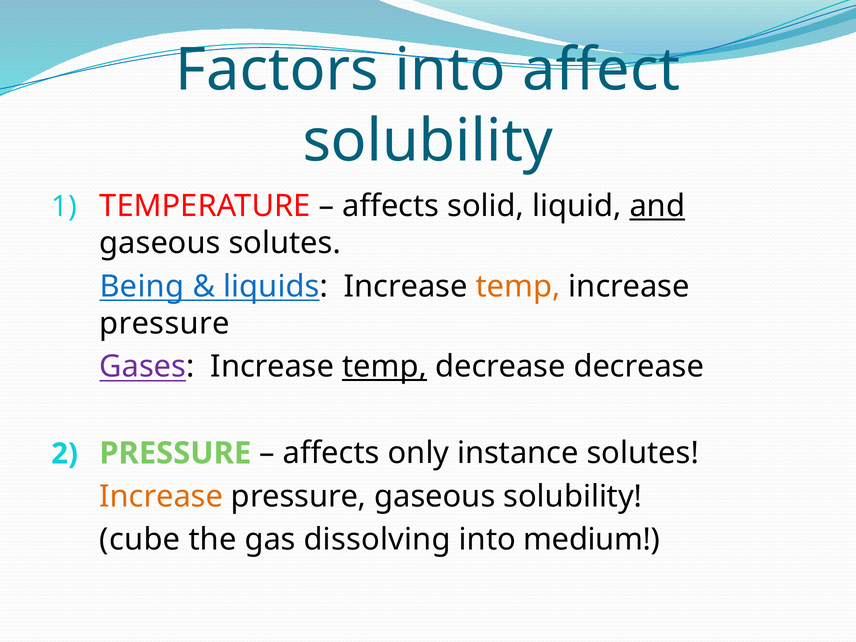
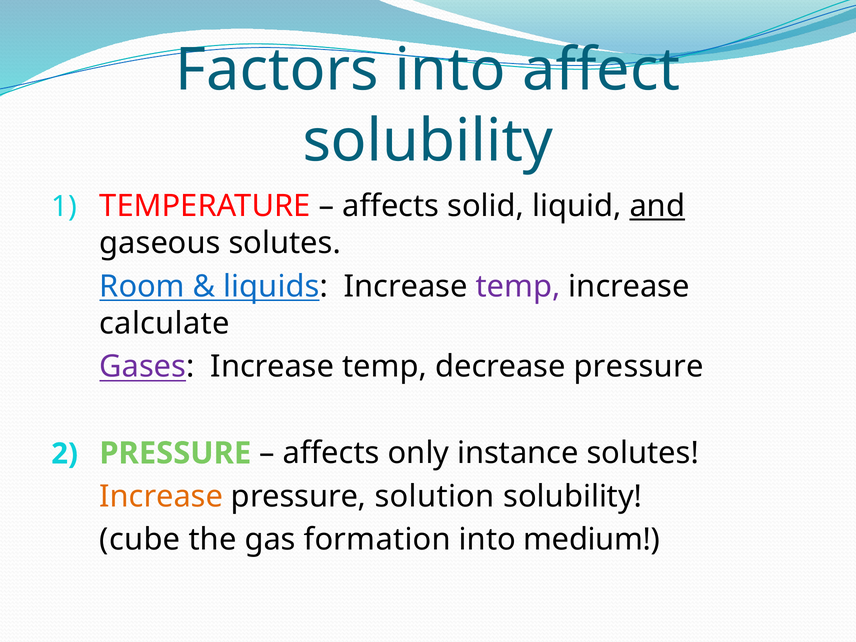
Being: Being -> Room (142, 286)
temp colour: orange -> purple (518, 286)
pressure: pressure -> calculate (164, 323)
temp underline: present -> none (385, 367)
decrease decrease: decrease -> pressure (639, 367)
pressure gaseous: gaseous -> solution (435, 496)
dissolving: dissolving -> formation (377, 540)
